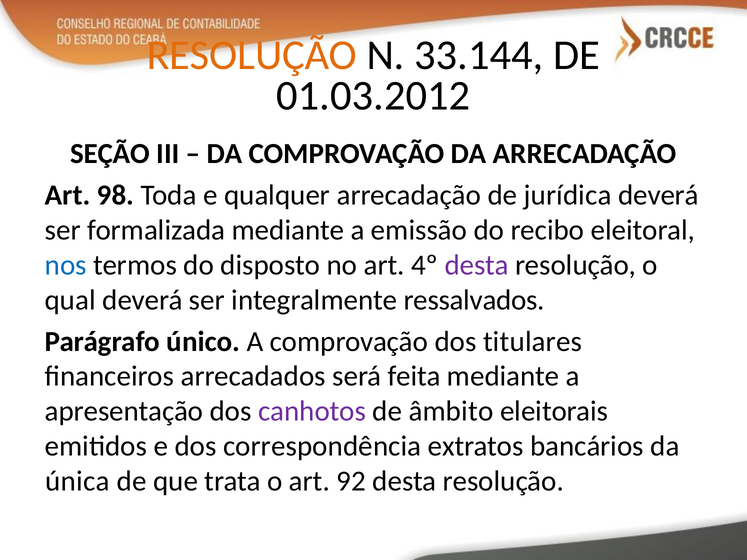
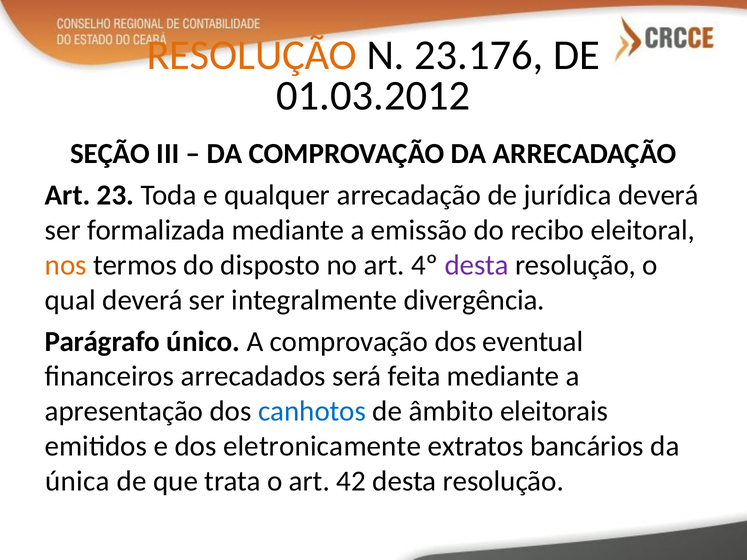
33.144: 33.144 -> 23.176 (479, 55)
98: 98 -> 23 (116, 195)
nos colour: blue -> orange (66, 265)
ressalvados: ressalvados -> divergência (474, 300)
titulares: titulares -> eventual (533, 342)
canhotos colour: purple -> blue (312, 411)
correspondência: correspondência -> eletronicamente (322, 446)
92: 92 -> 42 (351, 481)
